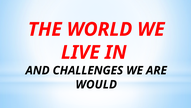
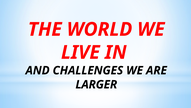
WOULD: WOULD -> LARGER (96, 84)
